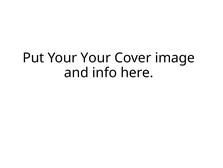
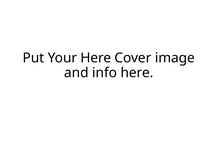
Your Your: Your -> Here (96, 58)
